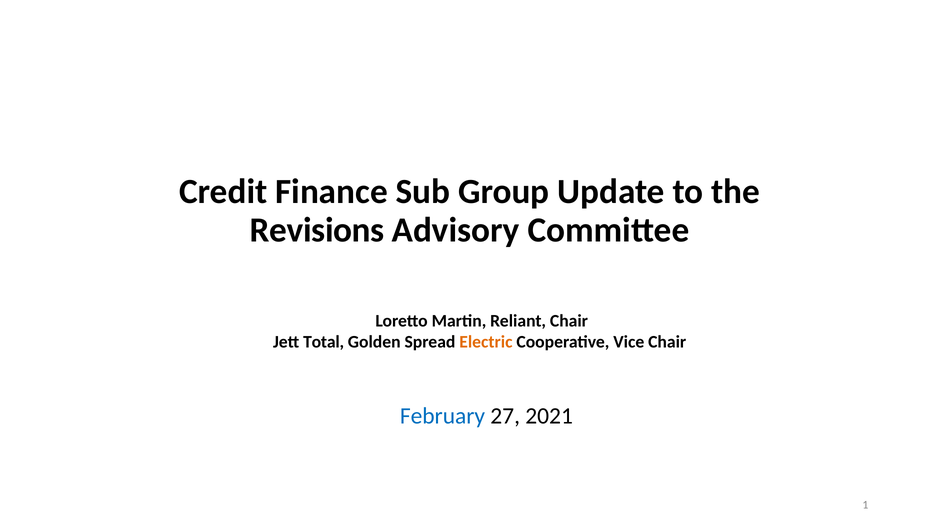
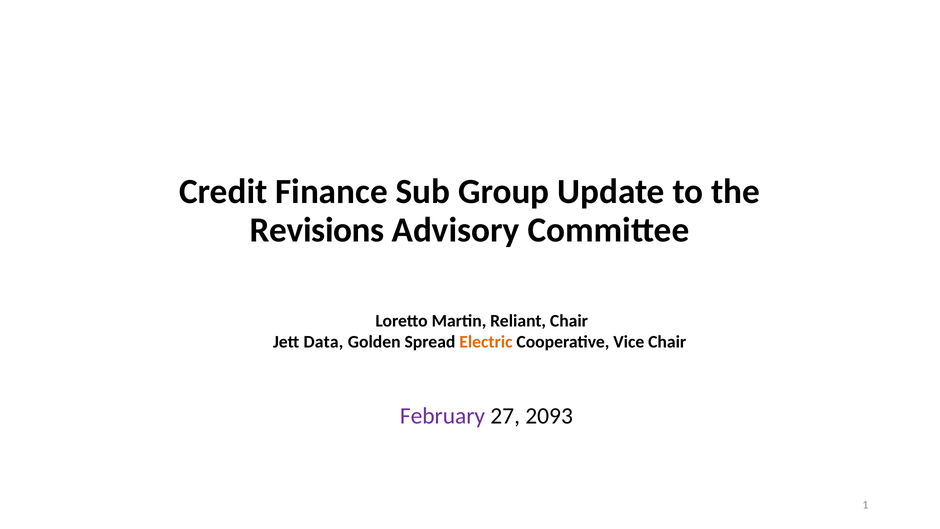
Total: Total -> Data (323, 342)
February colour: blue -> purple (442, 416)
2021: 2021 -> 2093 (549, 416)
